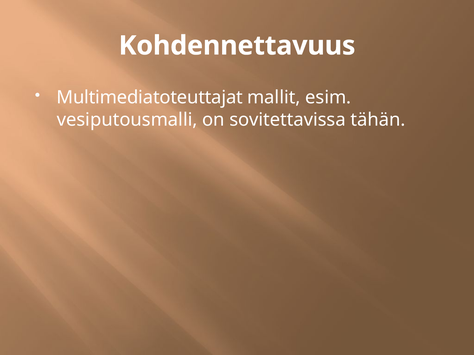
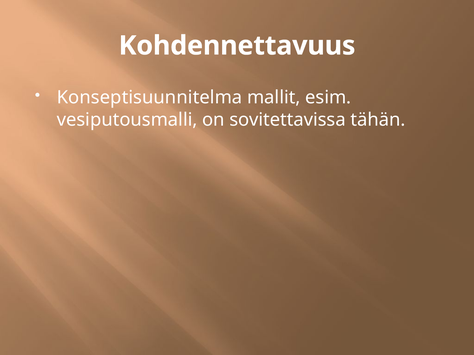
Multimediatoteuttajat: Multimediatoteuttajat -> Konseptisuunnitelma (150, 98)
